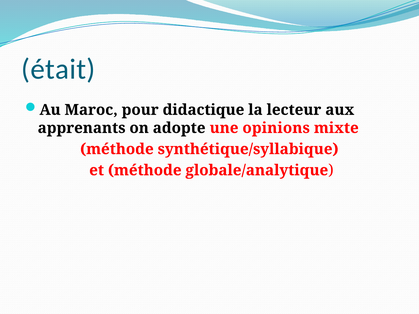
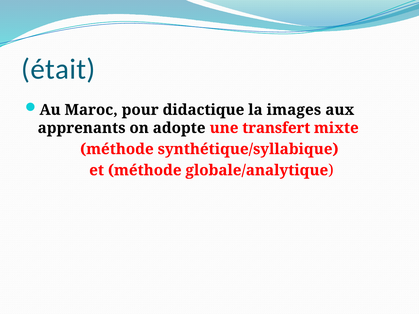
lecteur: lecteur -> images (294, 110)
opinions: opinions -> transfert (276, 128)
